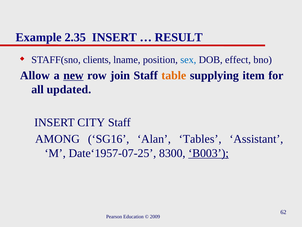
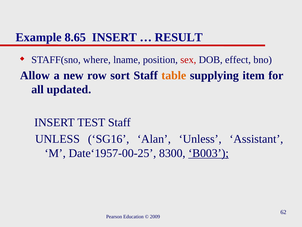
2.35: 2.35 -> 8.65 (75, 37)
clients: clients -> where (97, 60)
sex colour: blue -> red (188, 60)
new underline: present -> none (73, 75)
join: join -> sort (120, 75)
CITY: CITY -> TEST (91, 122)
AMONG: AMONG -> UNLESS (57, 139)
Alan Tables: Tables -> Unless (200, 139)
Date‘1957-07-25: Date‘1957-07-25 -> Date‘1957-00-25 (112, 153)
